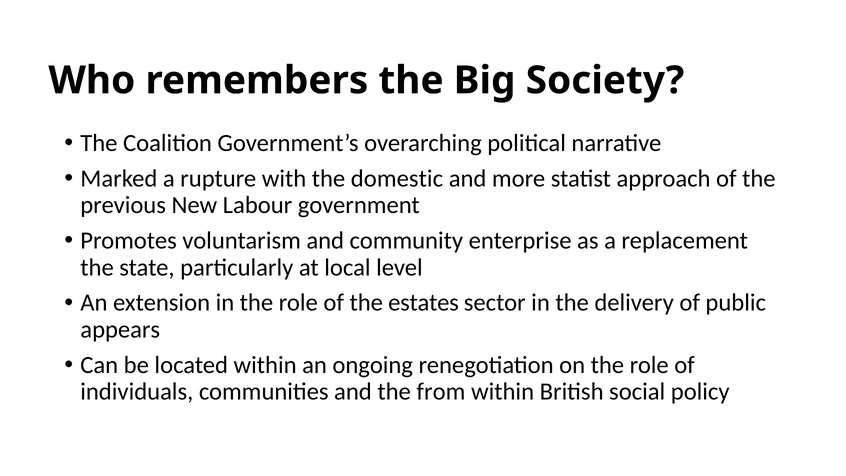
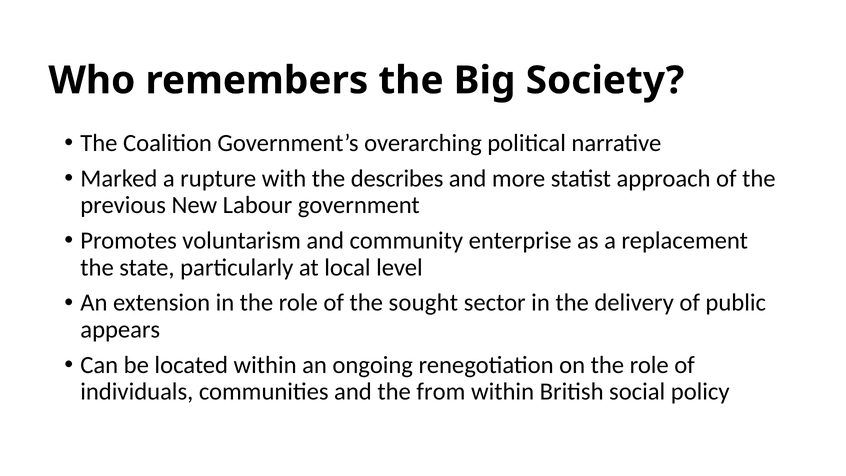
domestic: domestic -> describes (397, 179)
estates: estates -> sought (423, 303)
